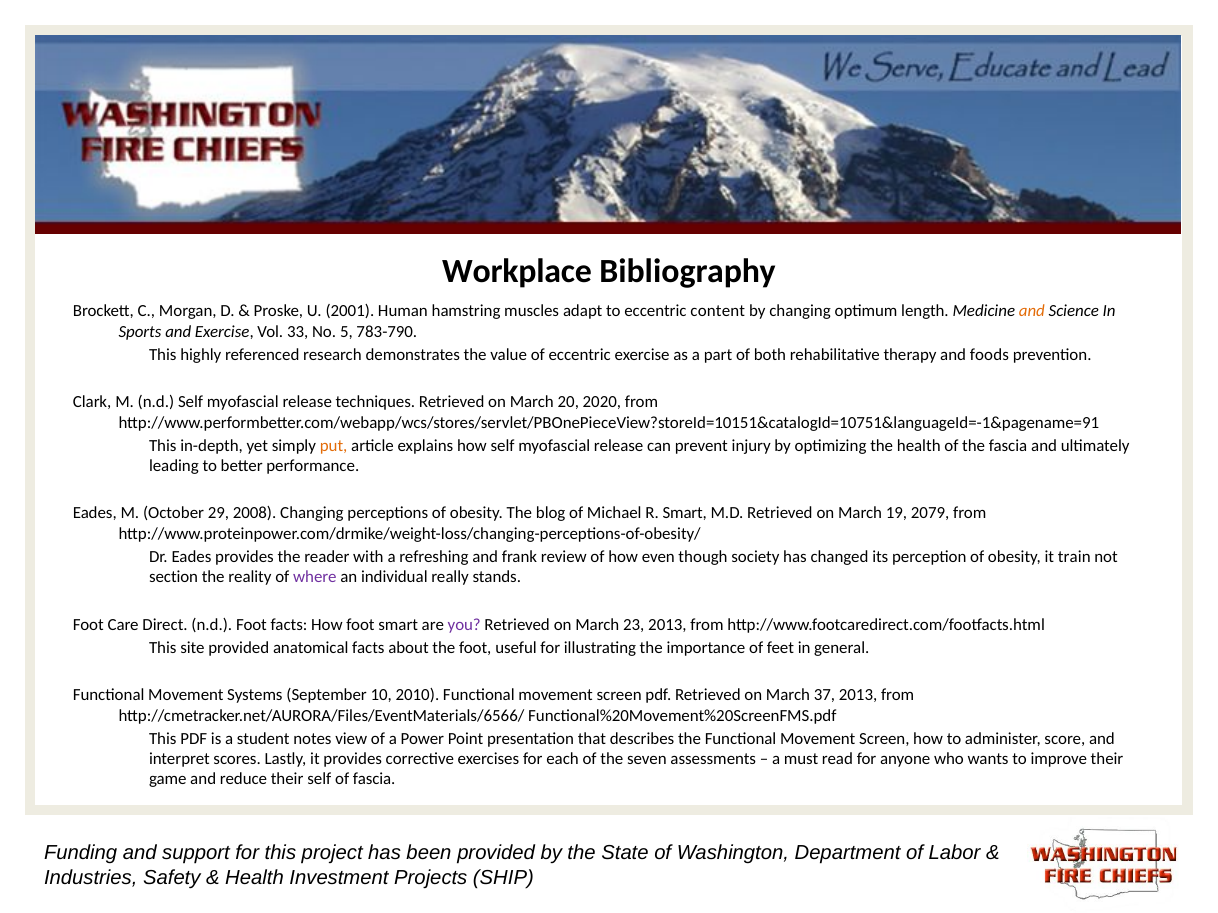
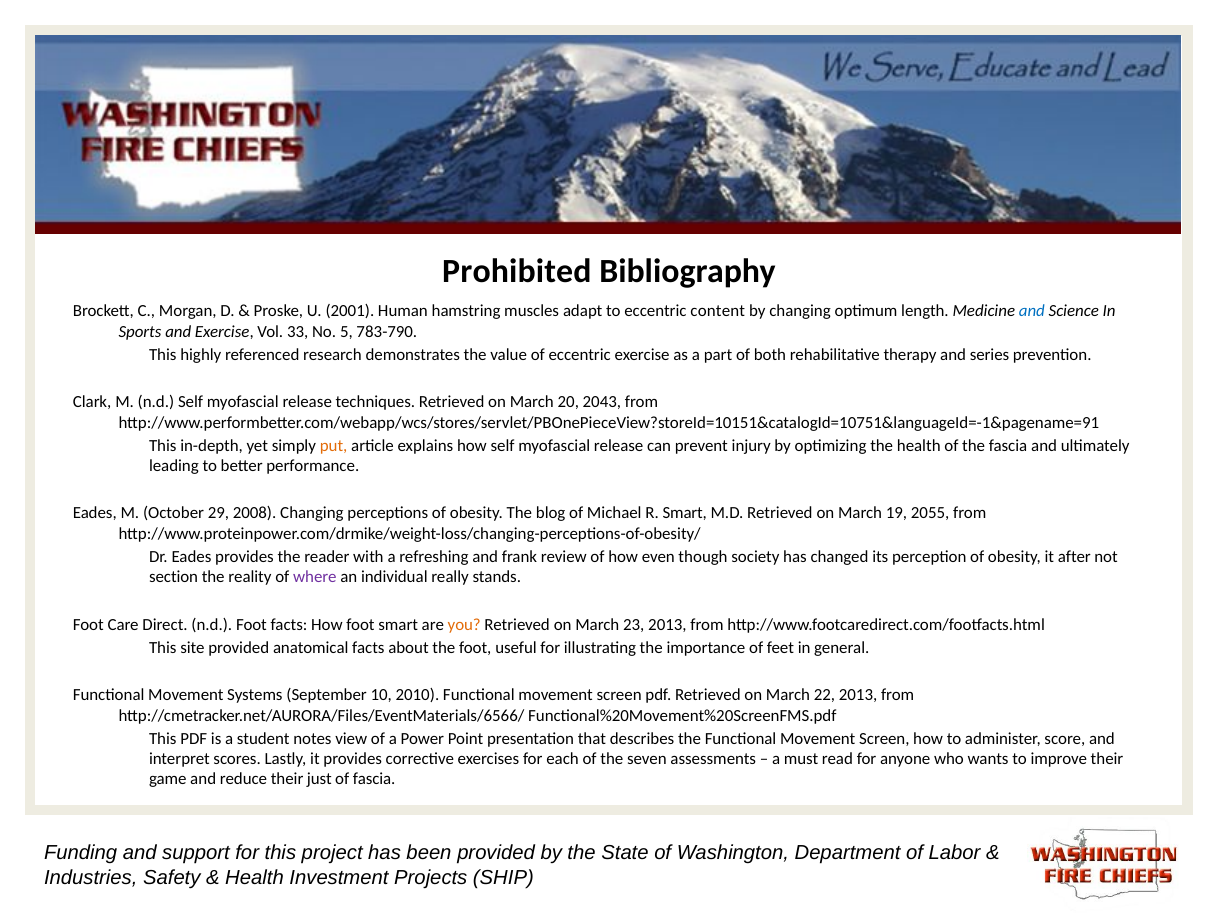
Workplace: Workplace -> Prohibited (517, 271)
and colour: orange -> blue (1032, 312)
foods: foods -> series (990, 355)
2020: 2020 -> 2043 (602, 403)
2079: 2079 -> 2055 (930, 514)
train: train -> after (1074, 557)
you colour: purple -> orange (464, 625)
37: 37 -> 22 (824, 696)
their self: self -> just (319, 780)
